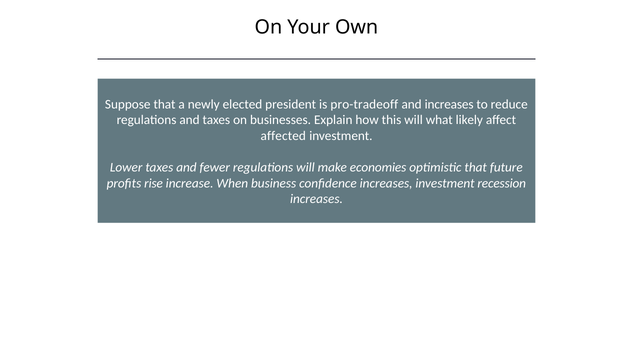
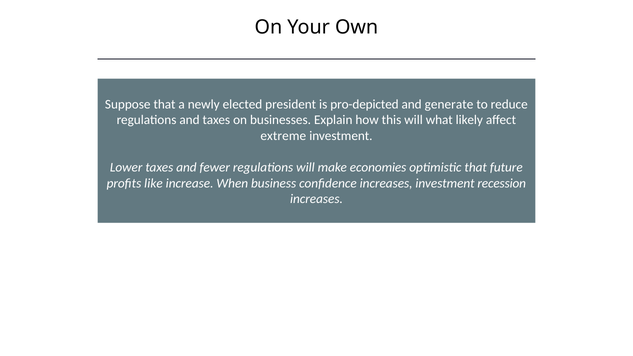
pro-tradeoff: pro-tradeoff -> pro-depicted (364, 104)
and increases: increases -> generate (449, 104)
affected: affected -> extreme (283, 136)
rise: rise -> like (153, 183)
